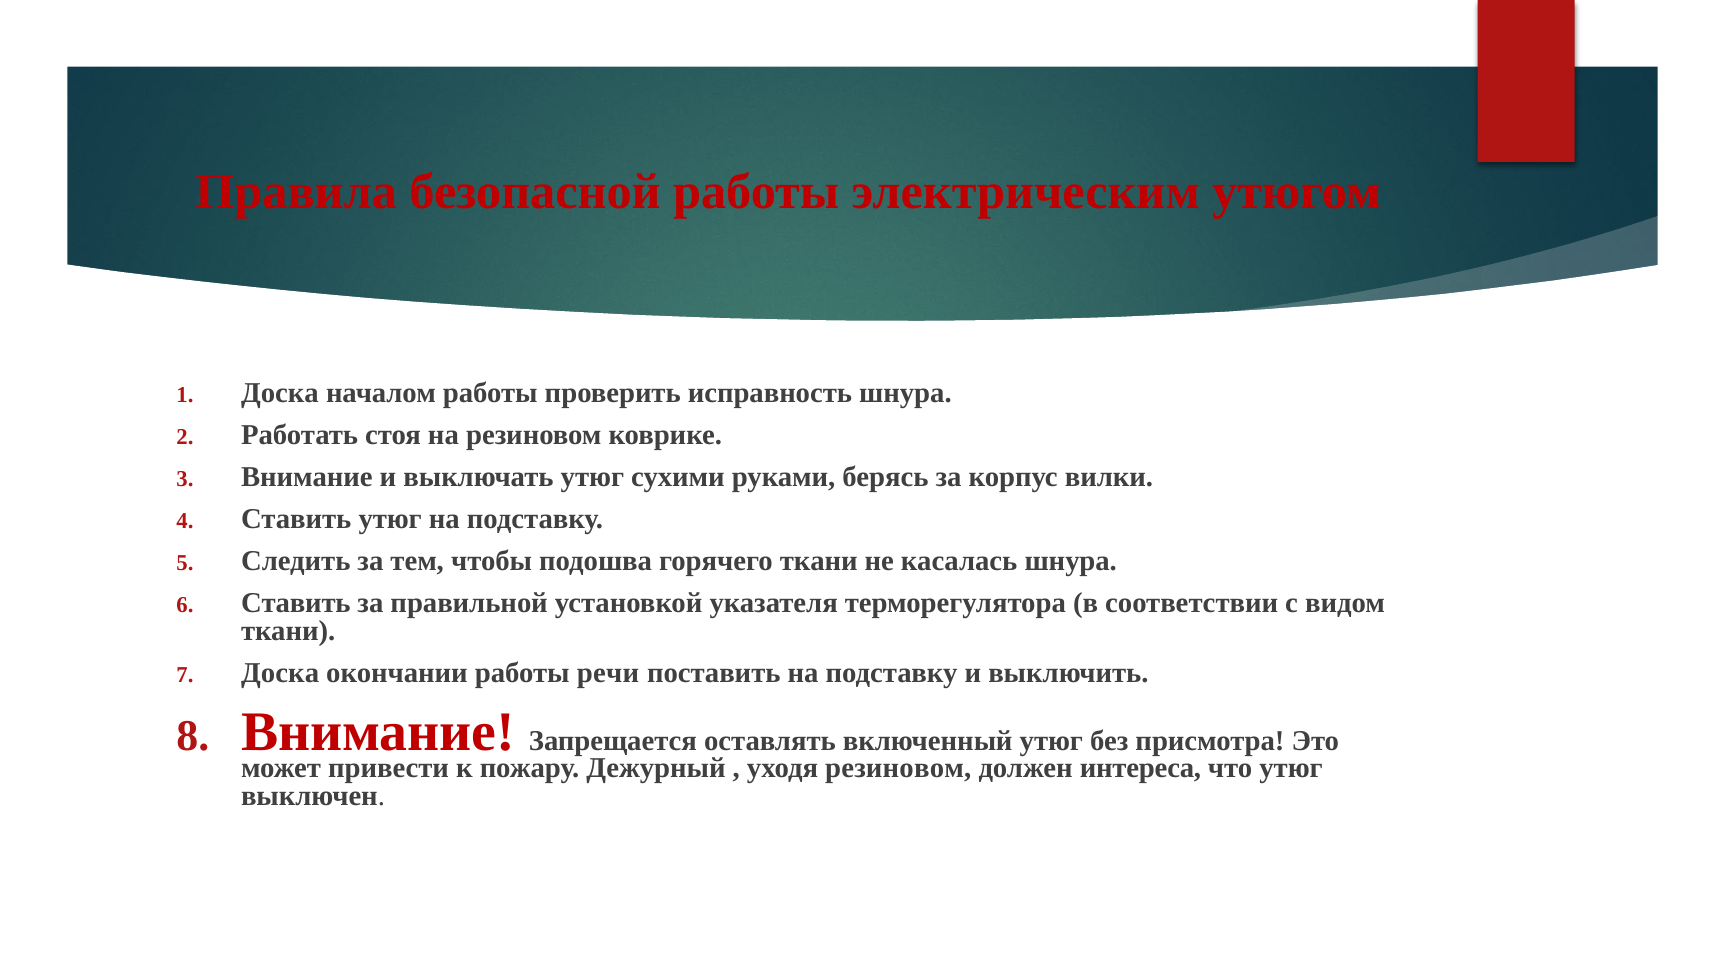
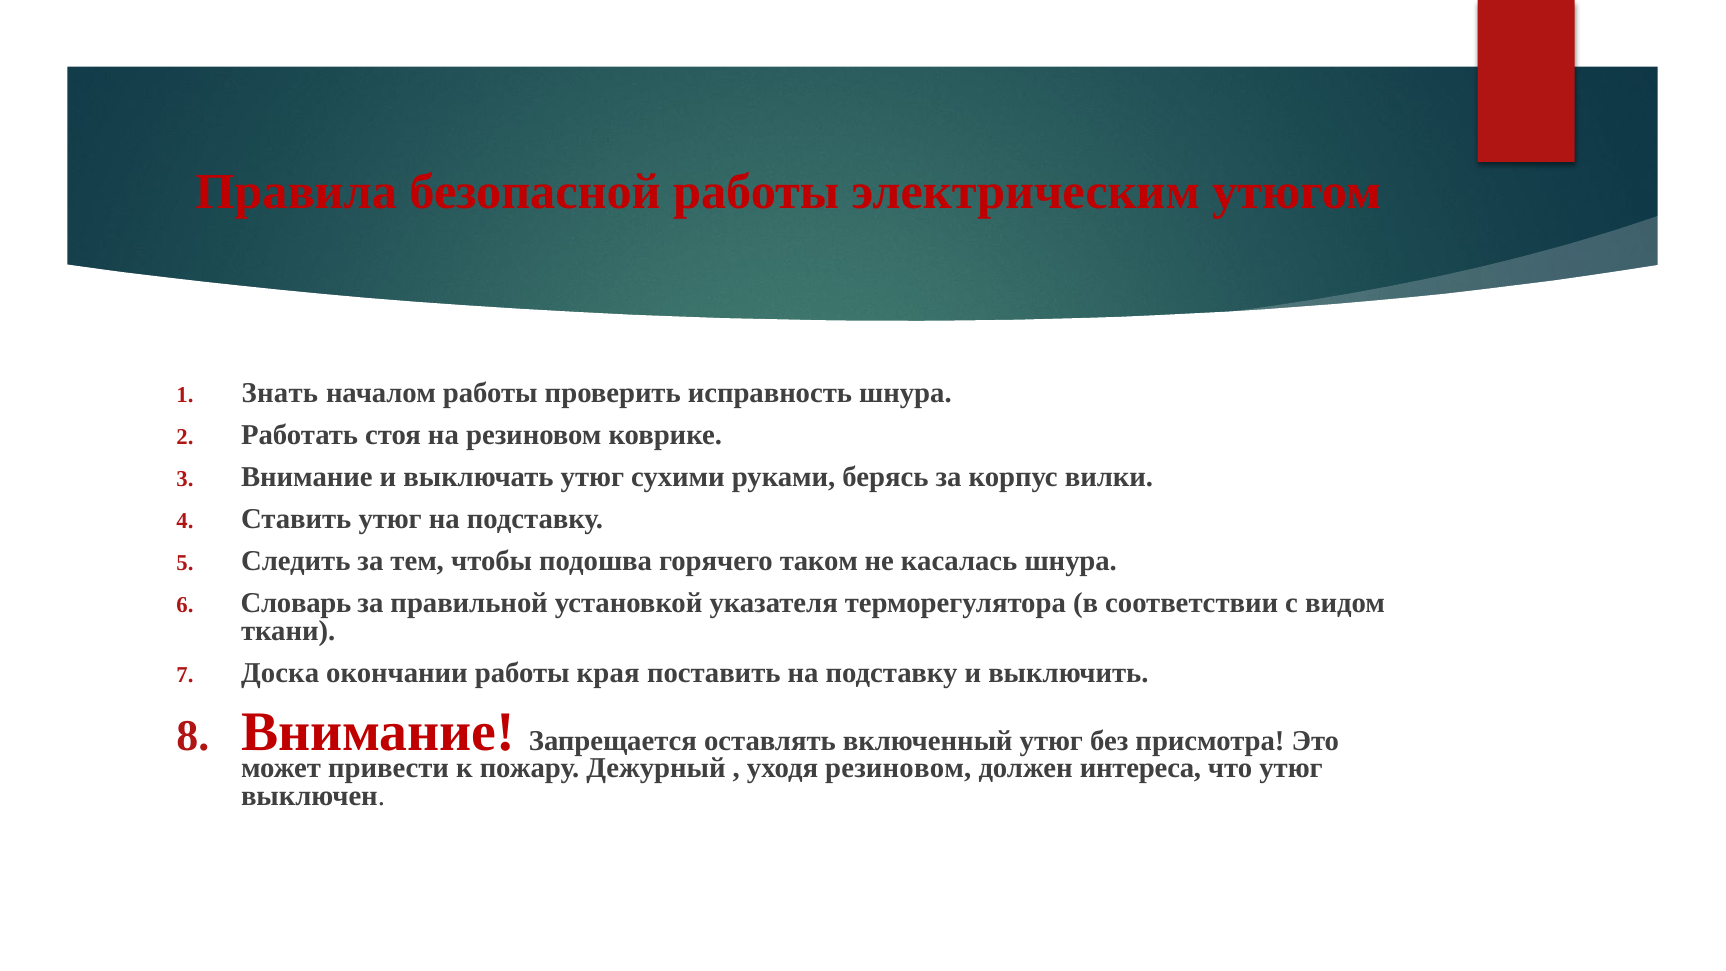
Доска: Доска -> Знать (280, 393)
горячего ткани: ткани -> таком (819, 561)
Ставить: Ставить -> Словарь (296, 603)
речи: речи -> края (608, 673)
